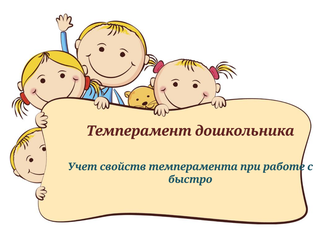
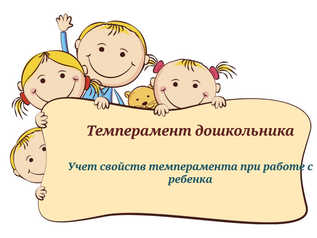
быстро: быстро -> ребенка (190, 179)
